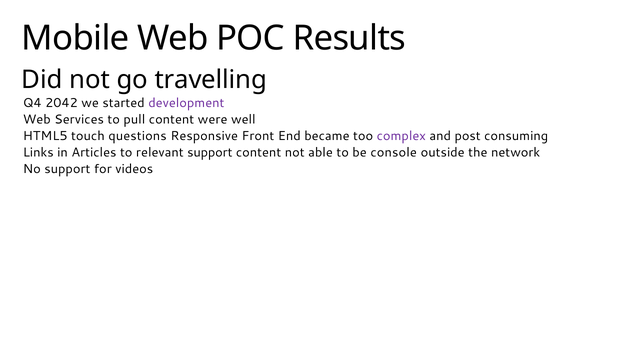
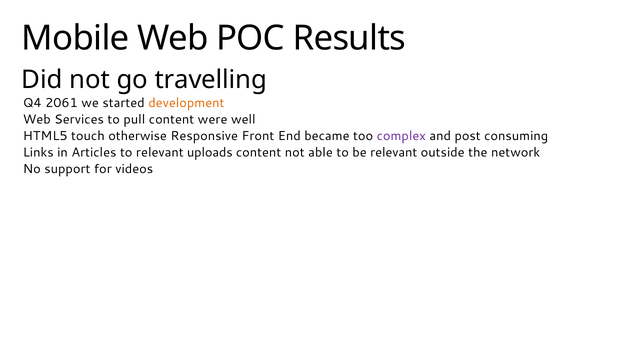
2042: 2042 -> 2061 (61, 103)
development colour: purple -> orange (186, 103)
questions: questions -> otherwise (138, 136)
relevant support: support -> uploads (210, 153)
be console: console -> relevant (394, 153)
